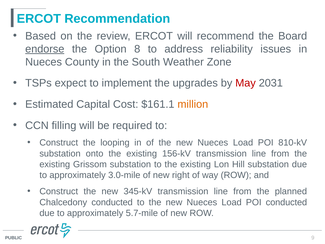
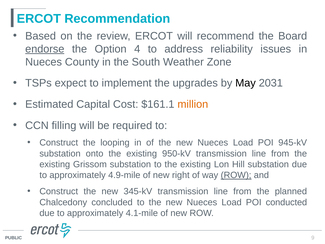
8: 8 -> 4 (137, 49)
May colour: red -> black (246, 83)
810-kV: 810-kV -> 945-kV (293, 143)
156-kV: 156-kV -> 950-kV (176, 153)
3.0-mile: 3.0-mile -> 4.9-mile (124, 175)
ROW underline: none -> present (236, 175)
Chalcedony conducted: conducted -> concluded (112, 202)
5.7-mile: 5.7-mile -> 4.1-mile (142, 213)
